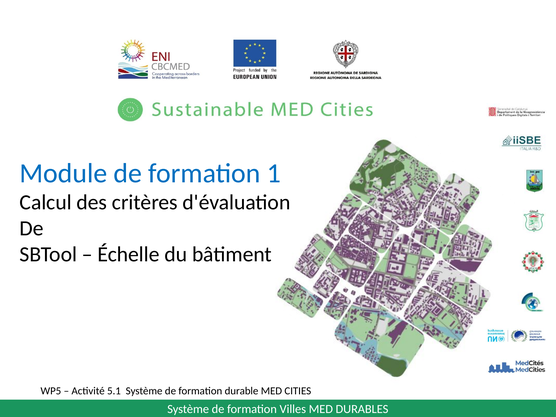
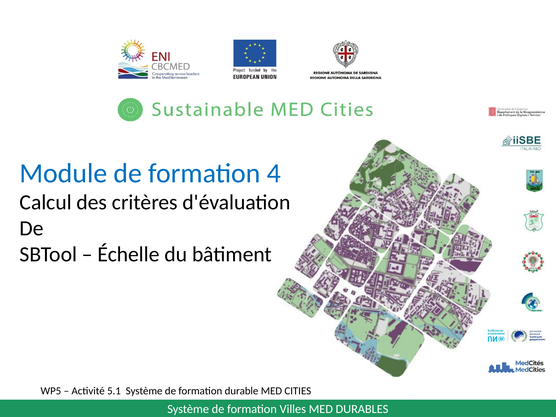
1: 1 -> 4 (274, 173)
